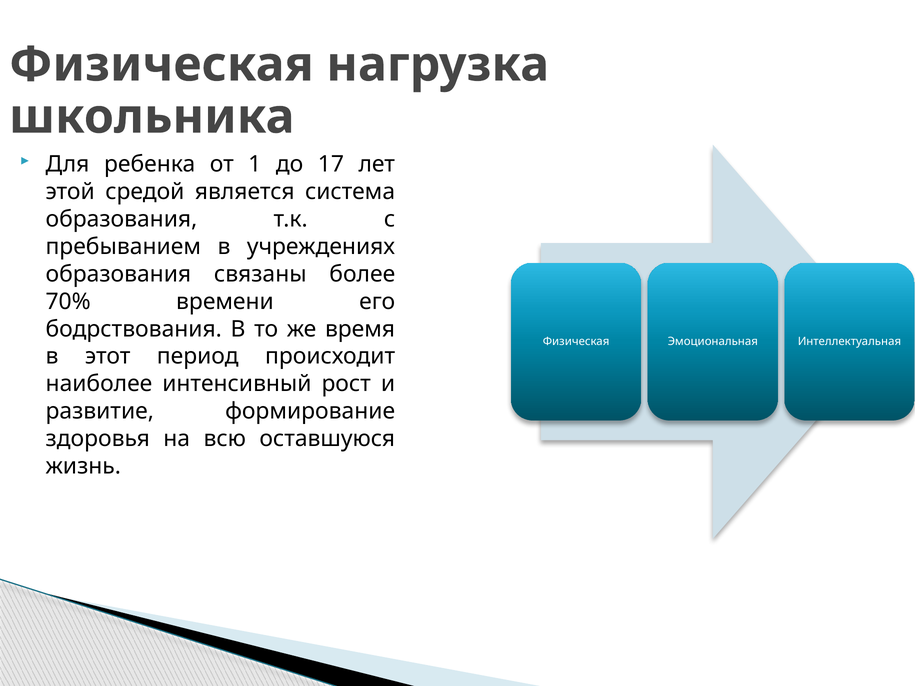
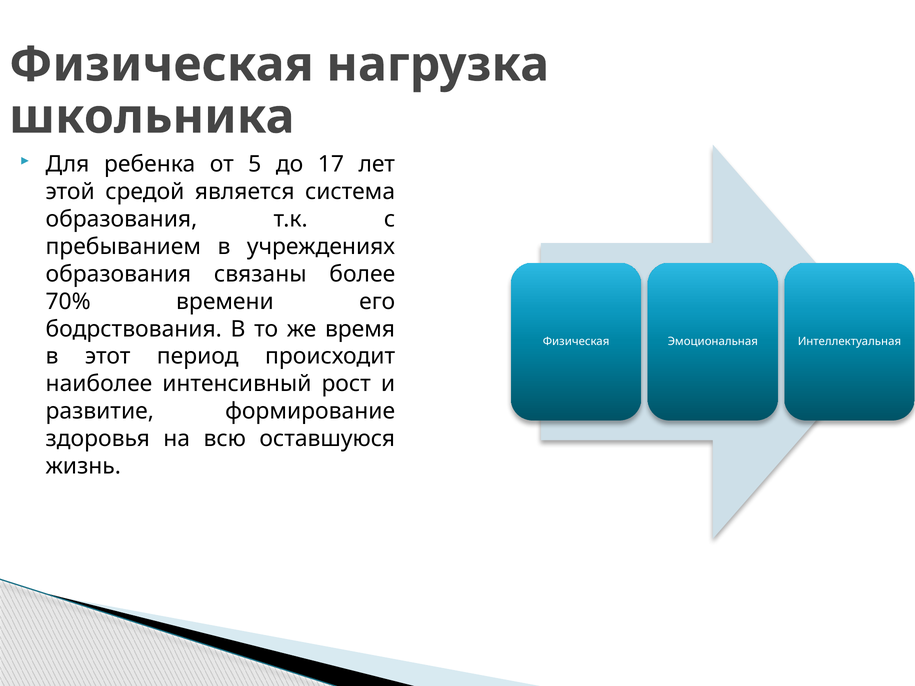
1: 1 -> 5 (255, 164)
